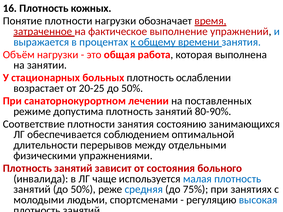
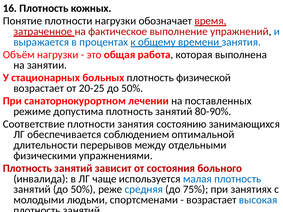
ослаблении: ослаблении -> физической (204, 78)
регуляцию: регуляцию -> возрастает (211, 200)
